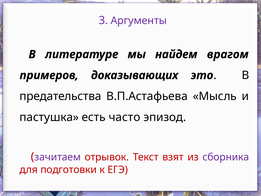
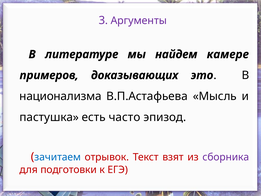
врагом: врагом -> камере (228, 54)
предательства: предательства -> национализма (60, 96)
зачитаем colour: purple -> blue (58, 157)
